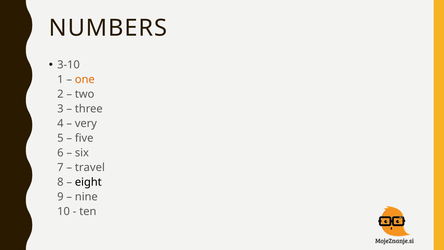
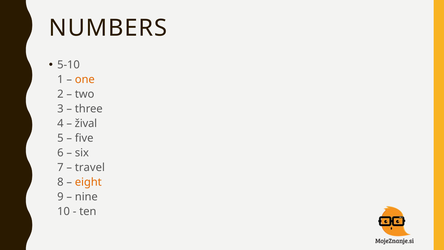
3-10: 3-10 -> 5-10 (69, 65)
very: very -> žival (86, 123)
eight colour: black -> orange (88, 182)
